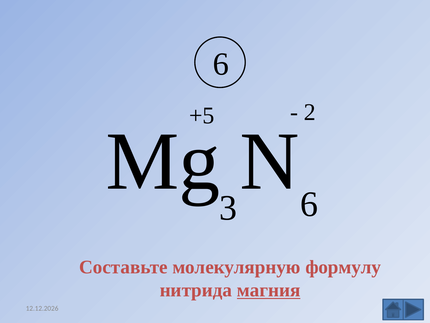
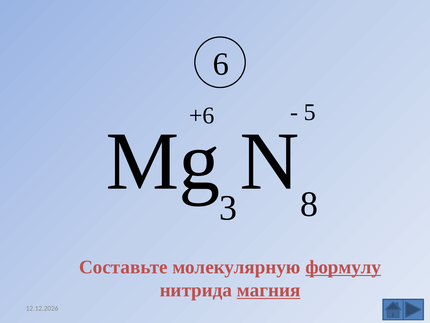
+5: +5 -> +6 (202, 116)
2: 2 -> 5 (310, 112)
6: 6 -> 8 (309, 204)
формулу underline: none -> present (343, 267)
